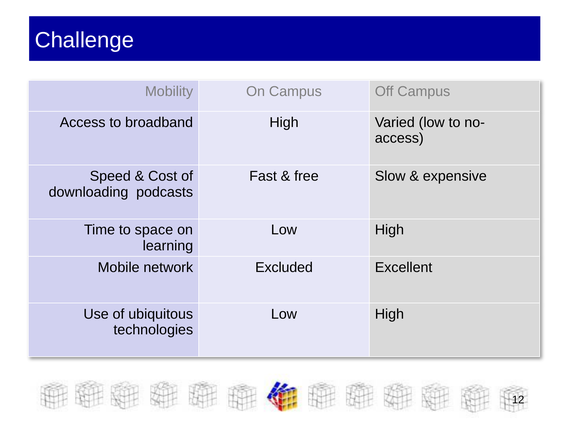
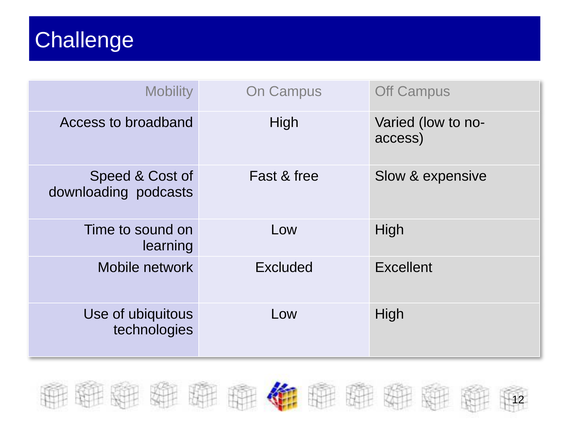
space: space -> sound (154, 230)
